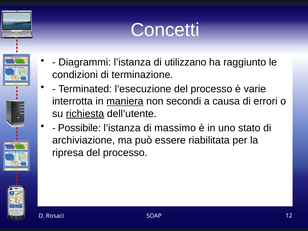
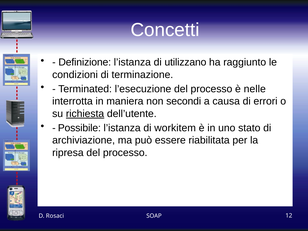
Diagrammi: Diagrammi -> Definizione (85, 62)
varie: varie -> nelle (255, 89)
maniera underline: present -> none (125, 101)
massimo: massimo -> workitem (175, 128)
